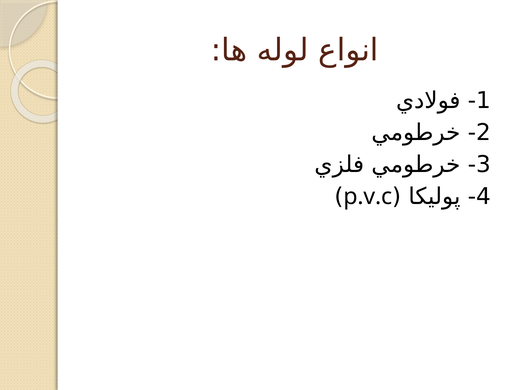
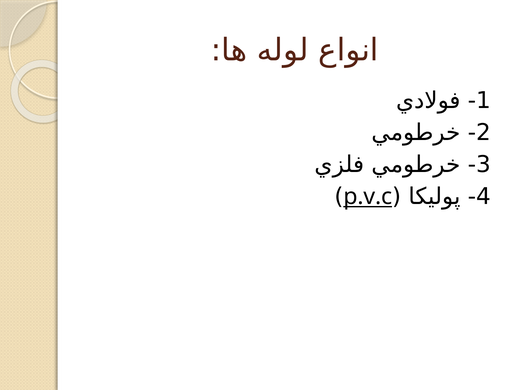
p.v.c underline: none -> present (368, 197)
